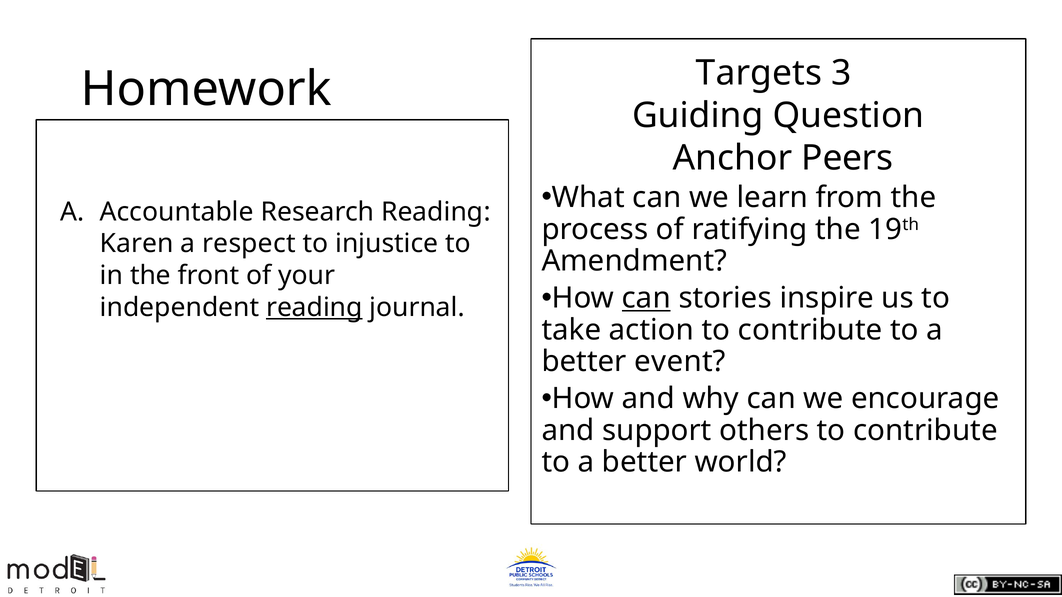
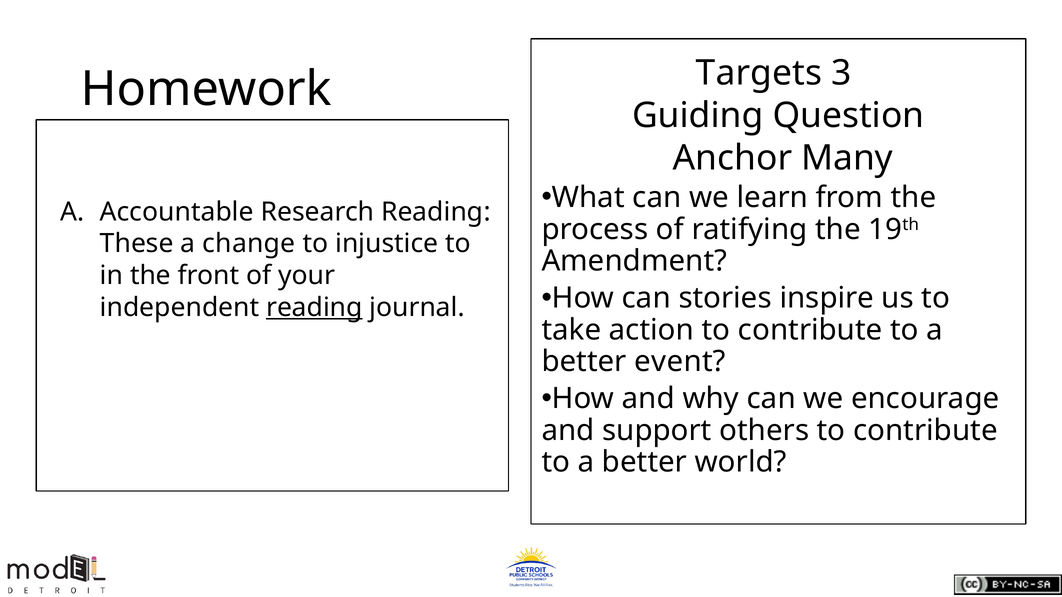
Peers: Peers -> Many (847, 158)
Karen: Karen -> These (137, 244)
respect: respect -> change (249, 244)
can underline: present -> none (646, 298)
